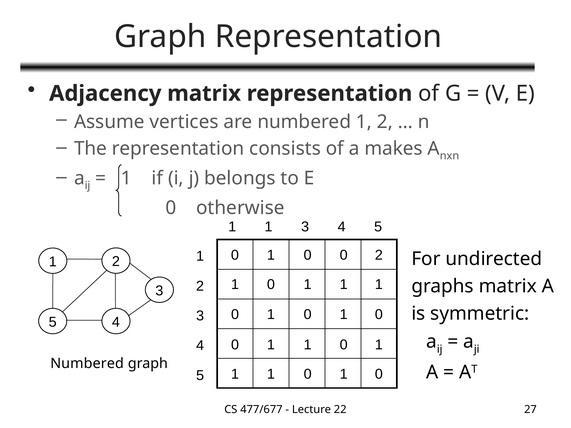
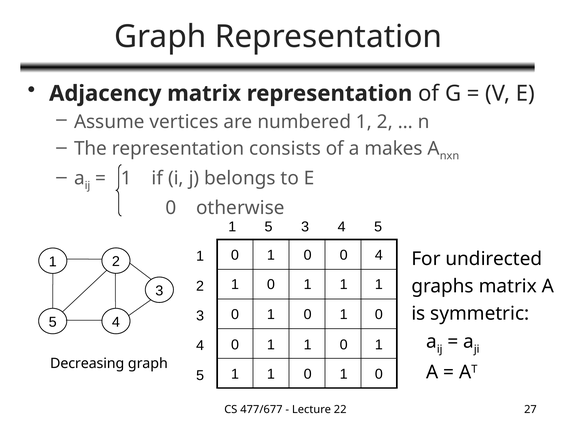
1: 1 -> 5 (268, 227)
0 1 2: 2 -> 4 (379, 255)
Numbered: Numbered -> Decreasing (87, 364)
